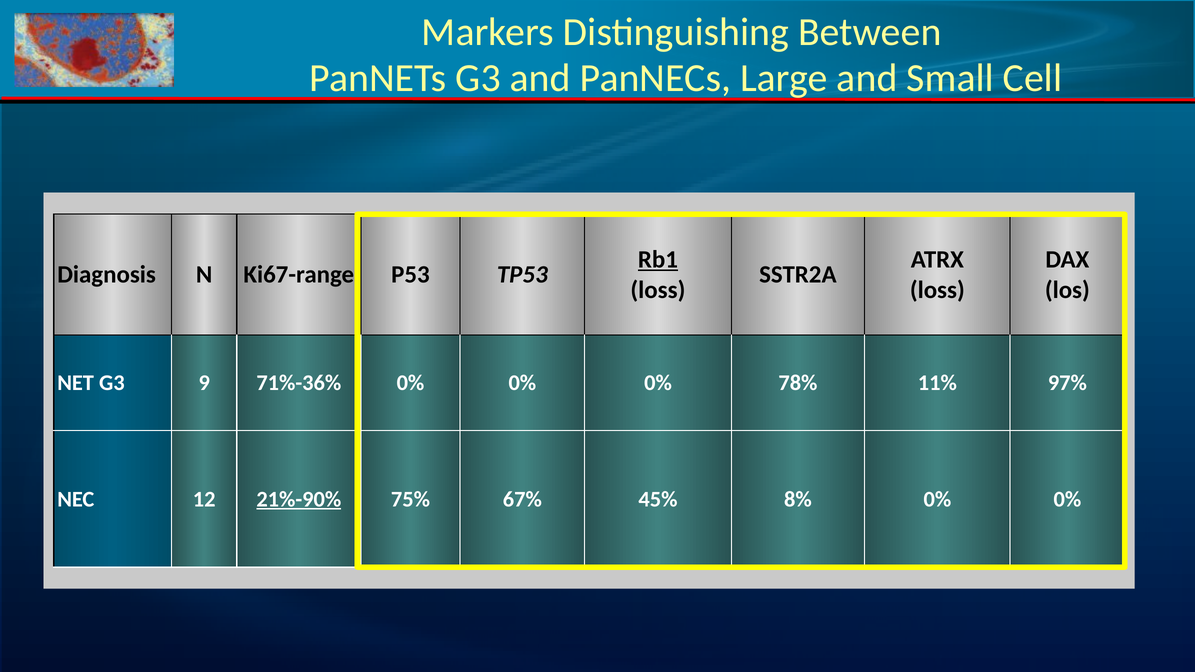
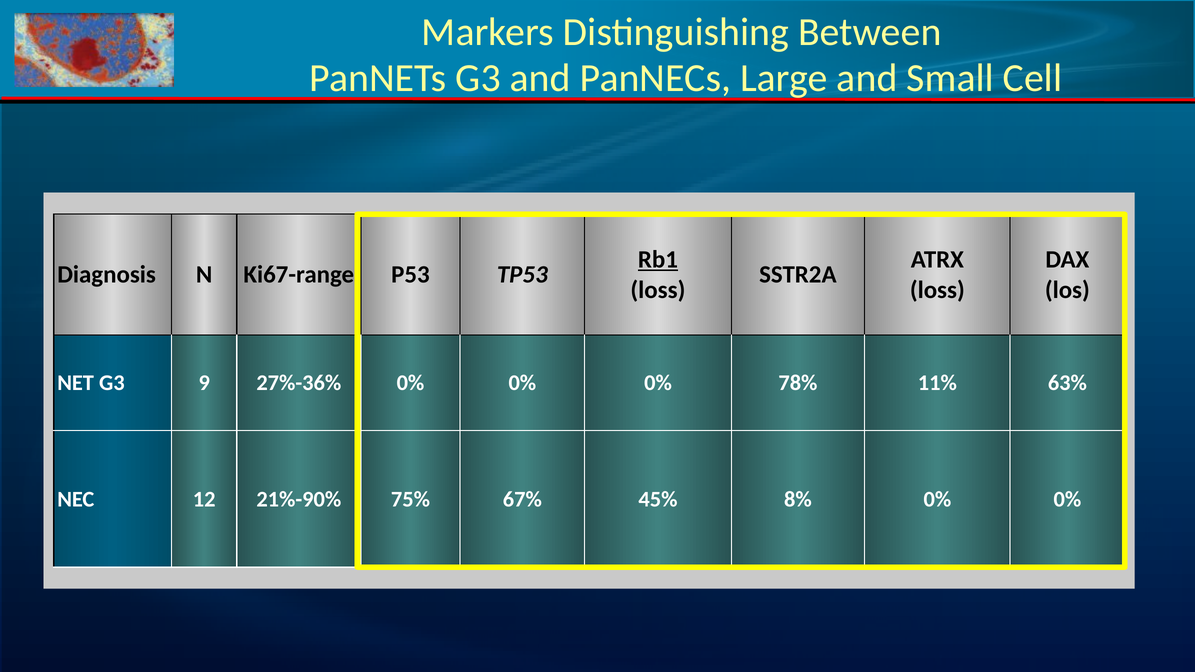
71%-36%: 71%-36% -> 27%-36% (299, 383)
97%: 97% -> 63% (1067, 383)
21%-90% underline: present -> none (299, 499)
